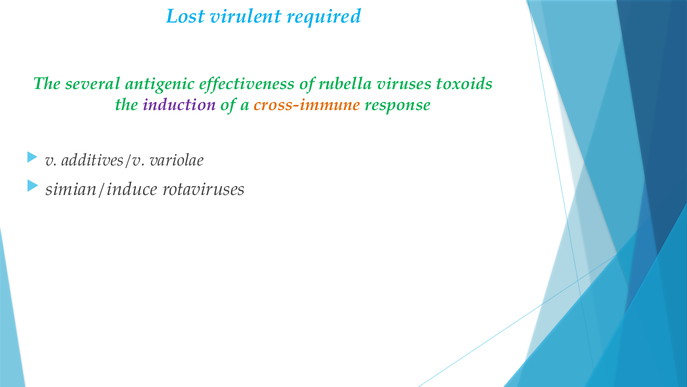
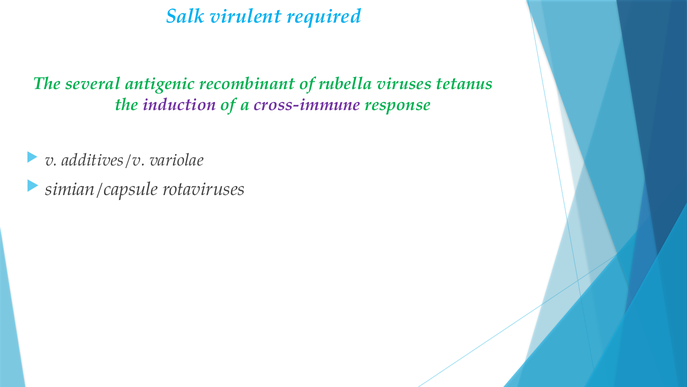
Lost: Lost -> Salk (185, 16)
effectiveness: effectiveness -> recombinant (247, 84)
toxoids: toxoids -> tetanus (464, 84)
cross-immune colour: orange -> purple (307, 104)
simian/induce: simian/induce -> simian/capsule (102, 189)
